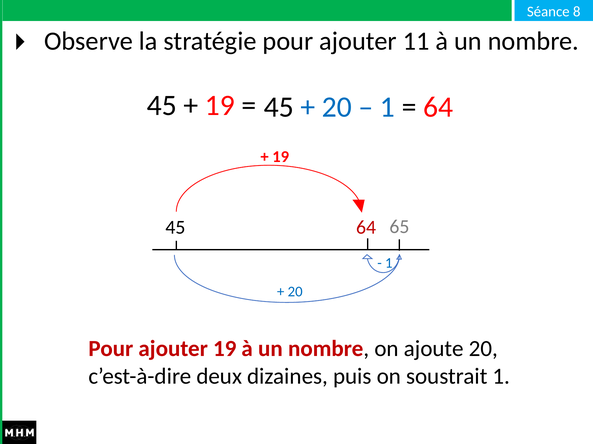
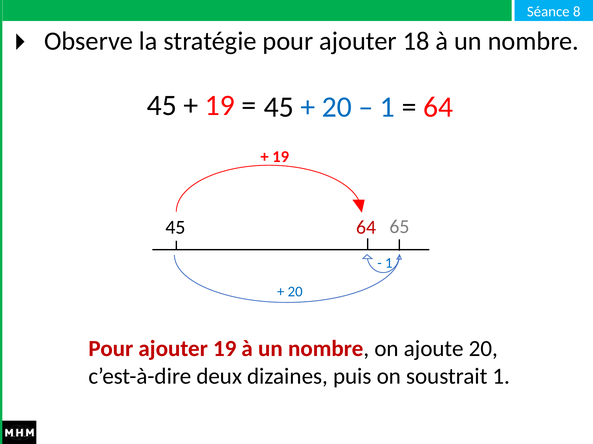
11: 11 -> 18 (416, 41)
